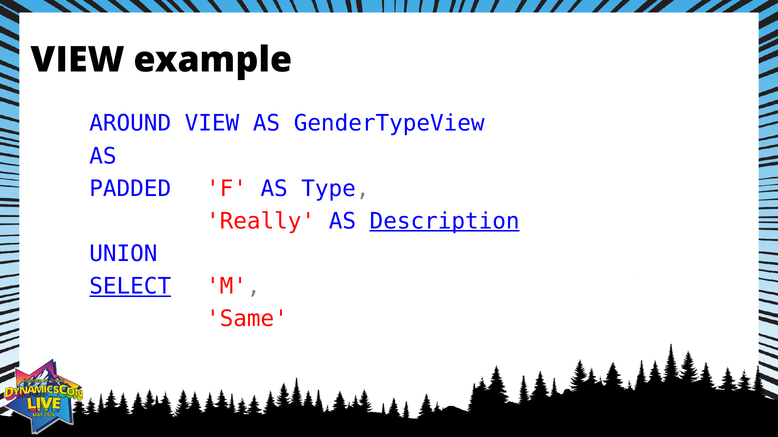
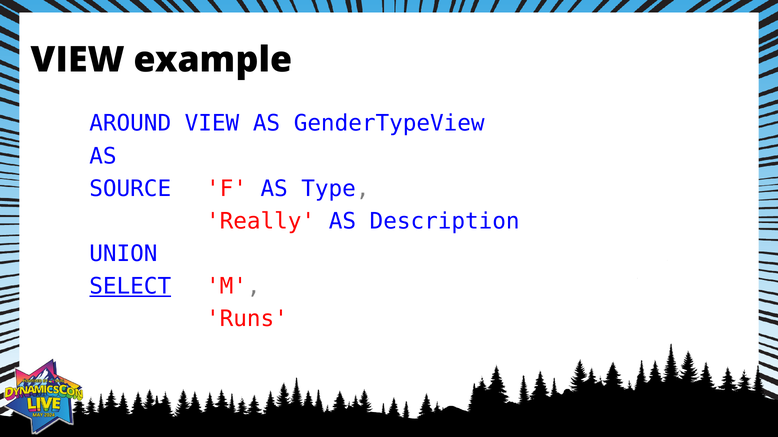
PADDED: PADDED -> SOURCE (130, 189)
Description underline: present -> none (445, 221)
Same: Same -> Runs (247, 319)
